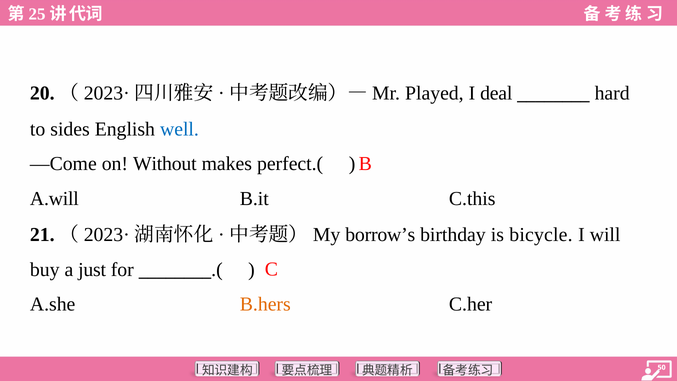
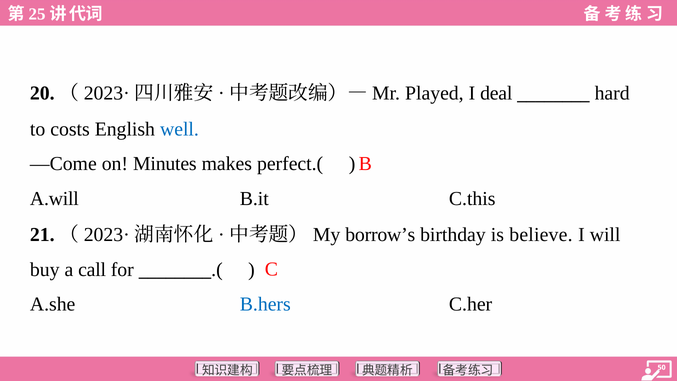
sides: sides -> costs (70, 129)
Without: Without -> Minutes (165, 164)
bicycle: bicycle -> believe (541, 235)
just: just -> call (92, 269)
B.hers colour: orange -> blue (265, 304)
